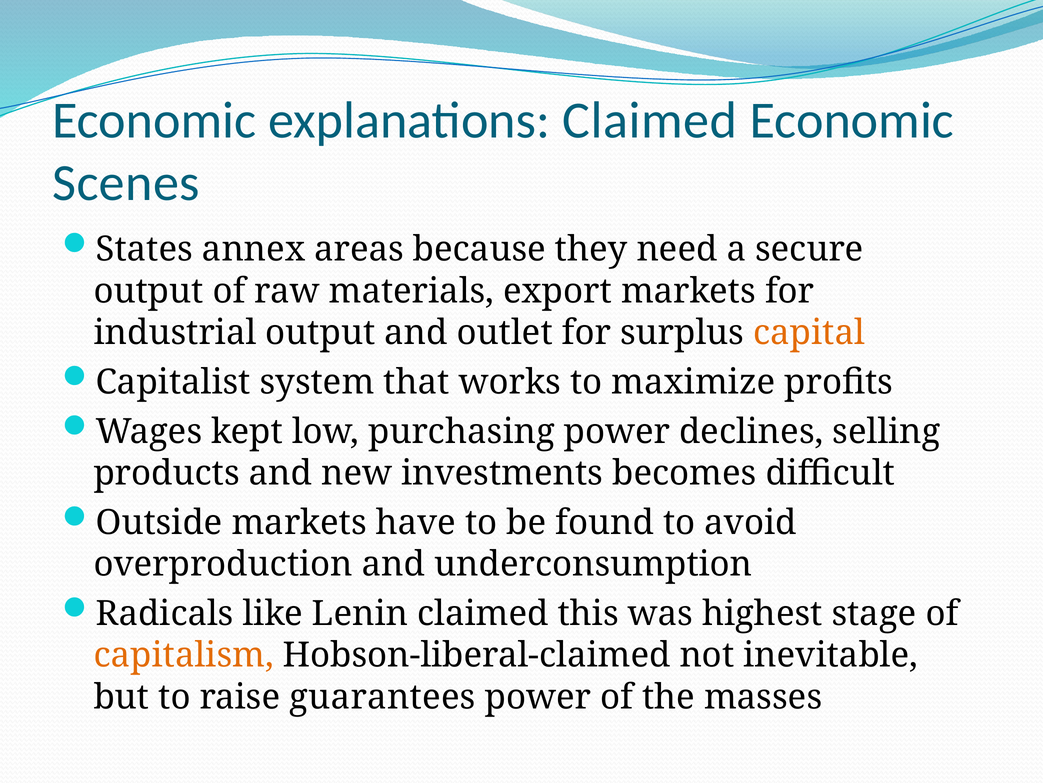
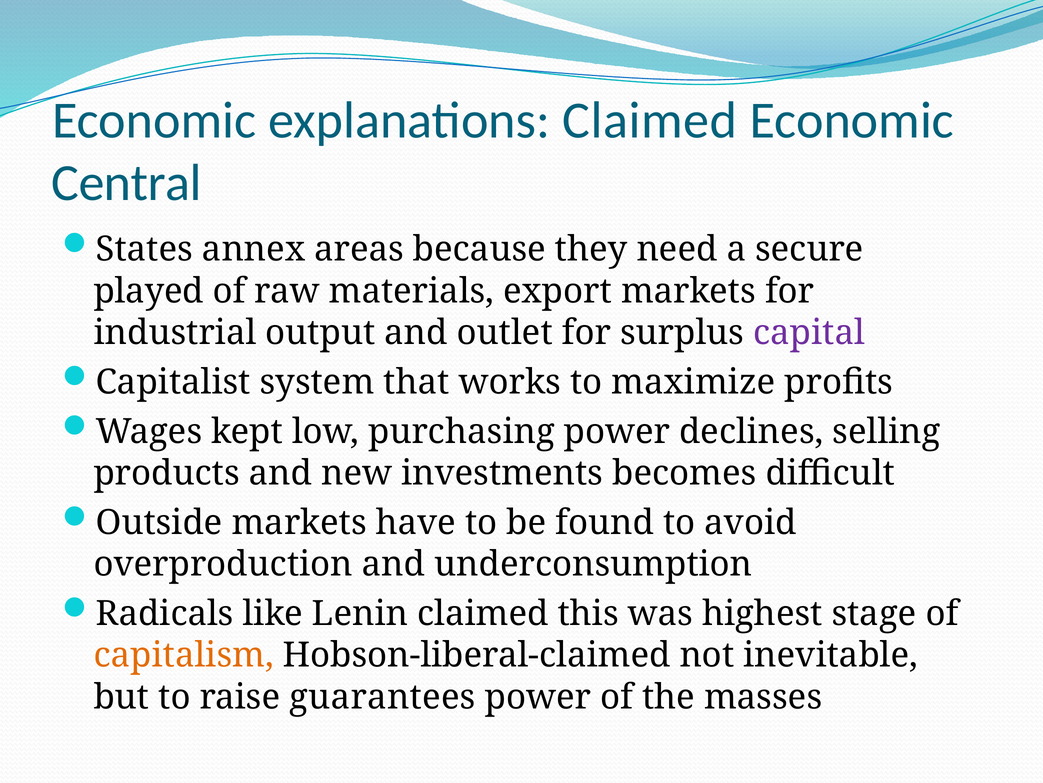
Scenes: Scenes -> Central (126, 183)
output: output -> played (149, 291)
capital colour: orange -> purple (809, 333)
